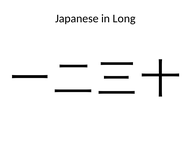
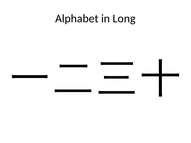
Japanese: Japanese -> Alphabet (77, 18)
